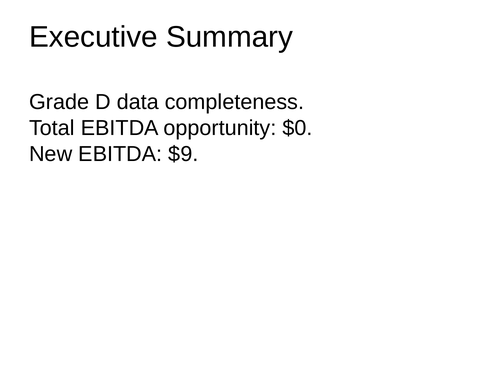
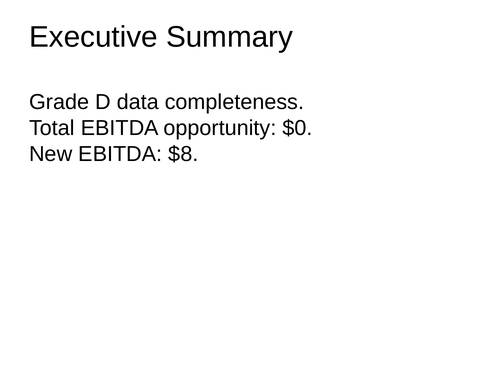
$9: $9 -> $8 (183, 154)
